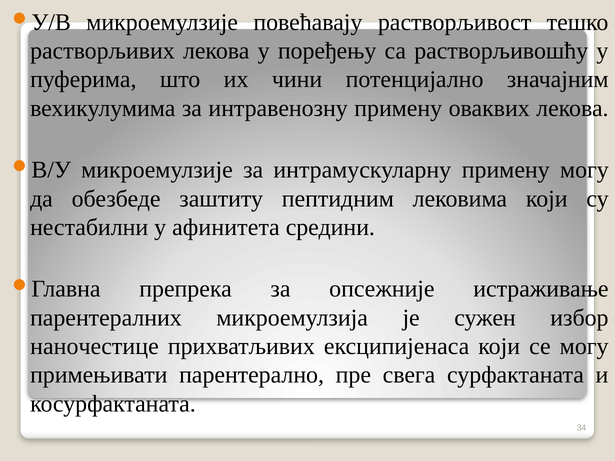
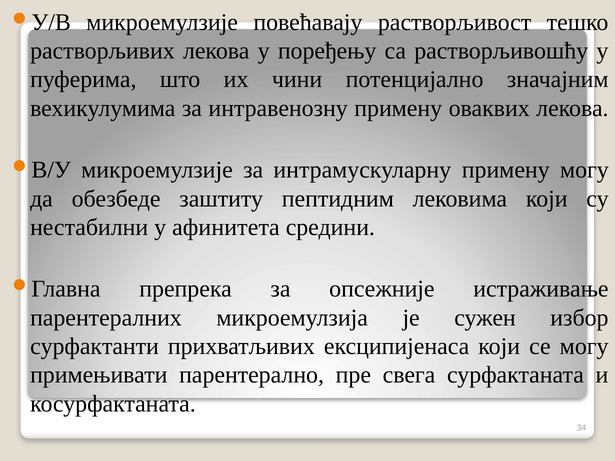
наночестице: наночестице -> сурфактанти (95, 347)
